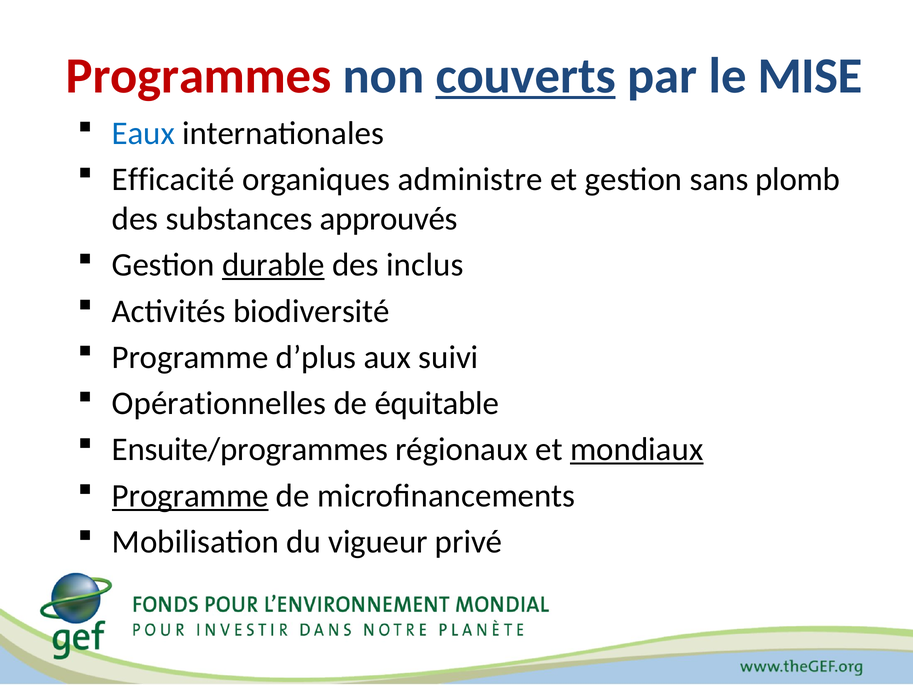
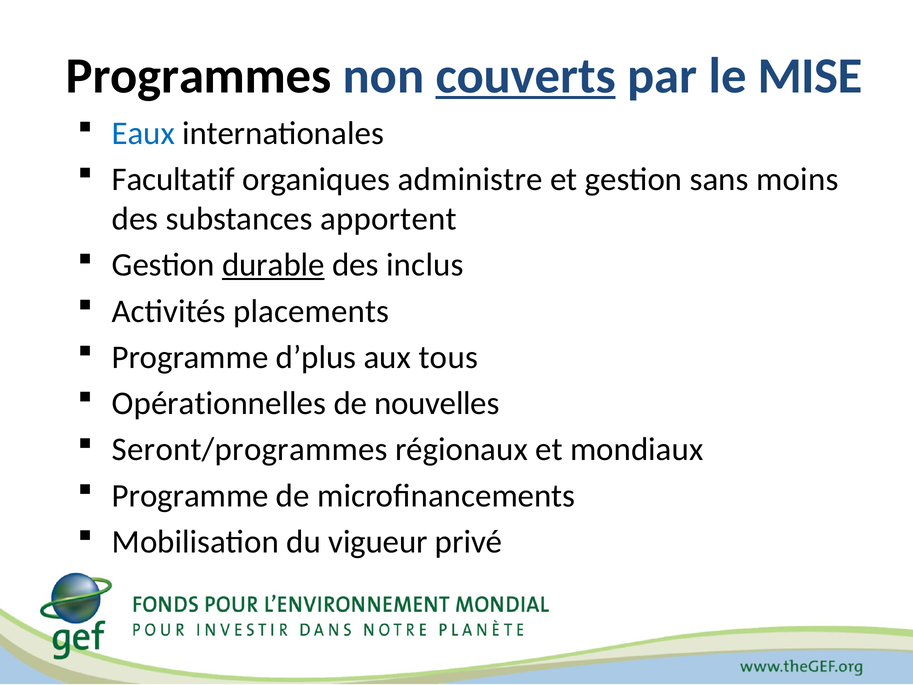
Programmes colour: red -> black (199, 76)
Efficacité: Efficacité -> Facultatif (173, 179)
plomb: plomb -> moins (797, 179)
approuvés: approuvés -> apportent (388, 219)
biodiversité: biodiversité -> placements (311, 311)
suivi: suivi -> tous (448, 357)
équitable: équitable -> nouvelles (437, 403)
Ensuite/programmes: Ensuite/programmes -> Seront/programmes (250, 449)
mondiaux underline: present -> none (637, 449)
Programme underline: present -> none (190, 496)
